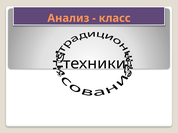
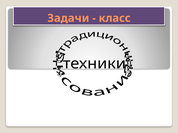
Анализ: Анализ -> Задачи (68, 18)
